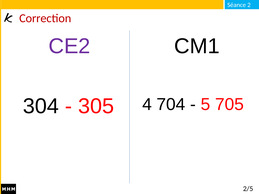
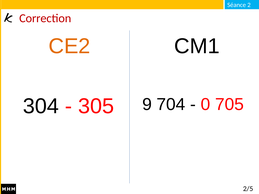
CE2 colour: purple -> orange (69, 46)
4: 4 -> 9 (147, 105)
5: 5 -> 0 (206, 105)
